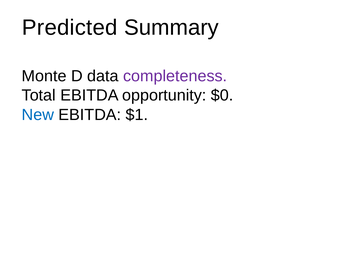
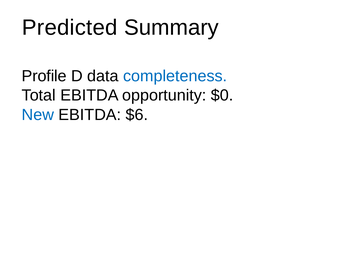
Monte: Monte -> Profile (44, 76)
completeness colour: purple -> blue (175, 76)
$1: $1 -> $6 (137, 115)
